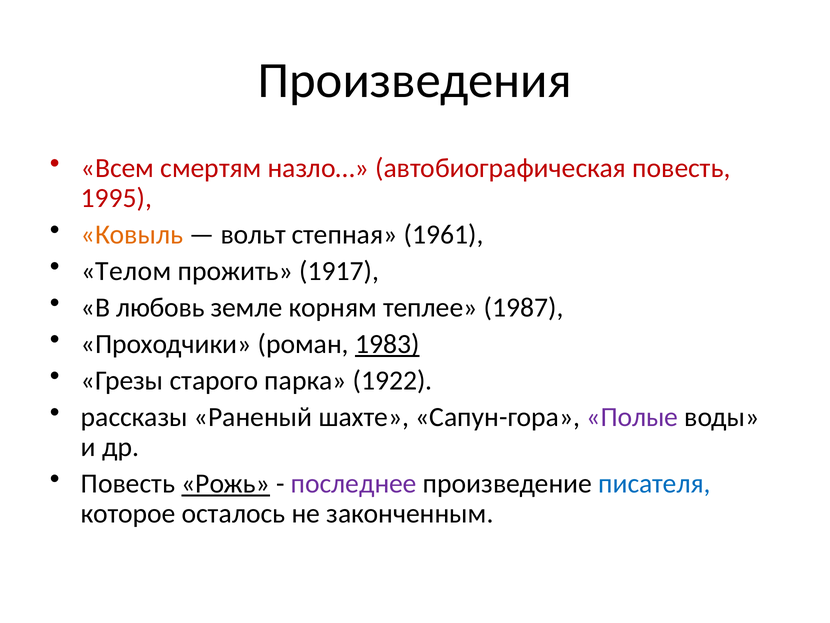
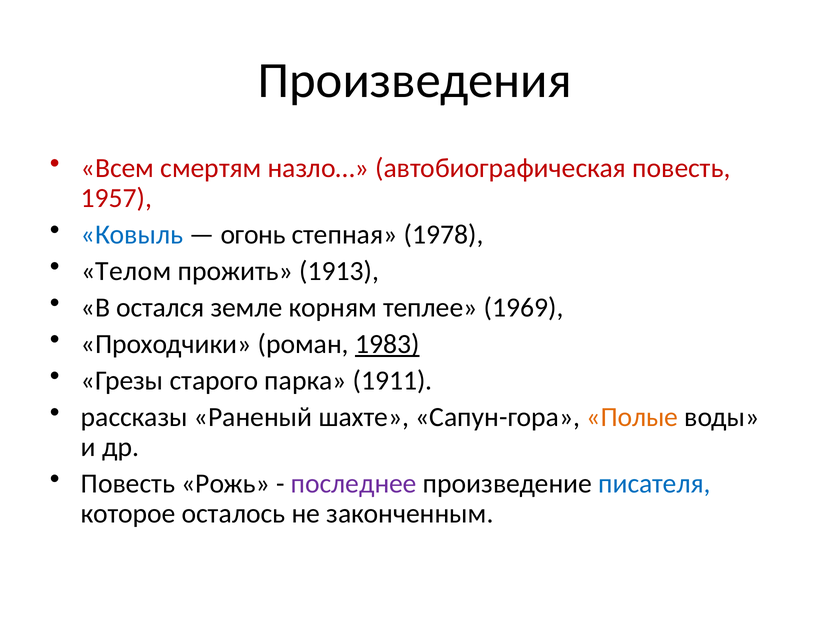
1995: 1995 -> 1957 (117, 198)
Ковыль colour: orange -> blue (132, 234)
вольт: вольт -> огонь (253, 234)
1961: 1961 -> 1978 (444, 234)
1917: 1917 -> 1913 (339, 271)
любовь: любовь -> остался (160, 307)
1987: 1987 -> 1969 (524, 307)
1922: 1922 -> 1911 (393, 380)
Полые colour: purple -> orange (632, 417)
Рожь underline: present -> none (226, 483)
